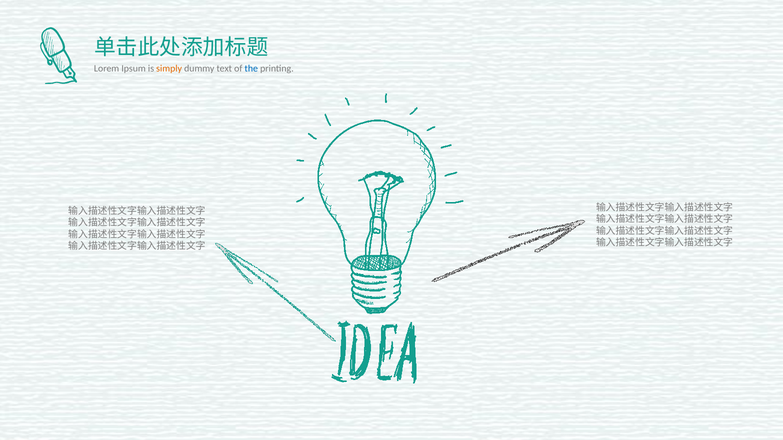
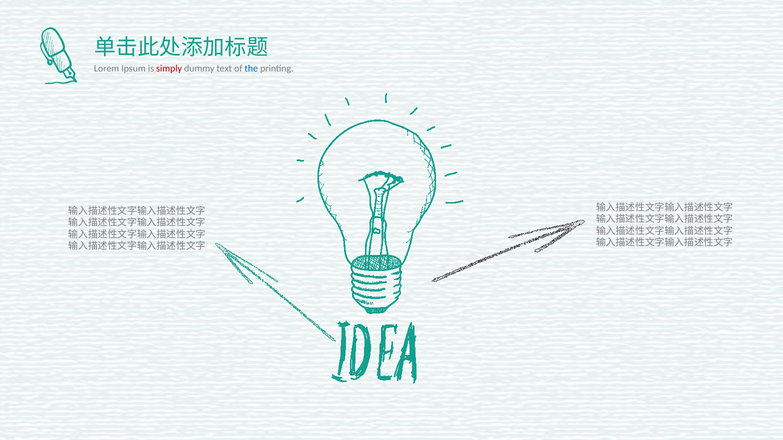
simply colour: orange -> red (169, 69)
